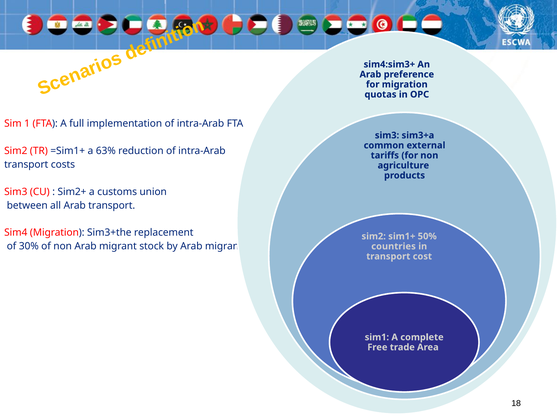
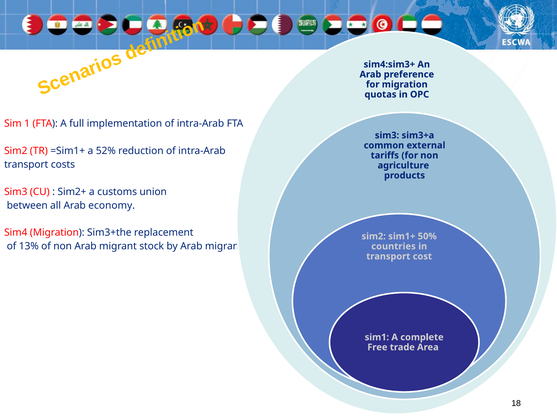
63%: 63% -> 52% (106, 151)
Arab transport: transport -> economy (112, 205)
30%: 30% -> 13% (29, 246)
